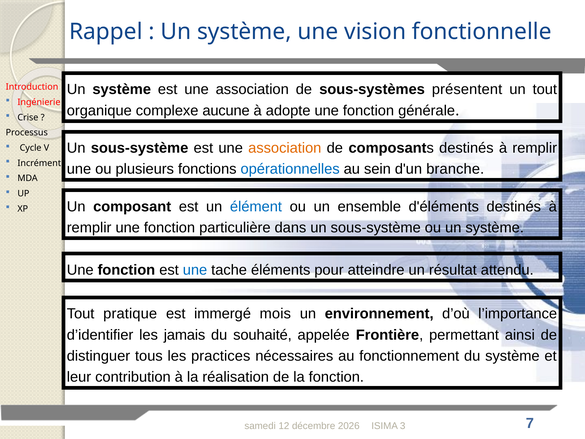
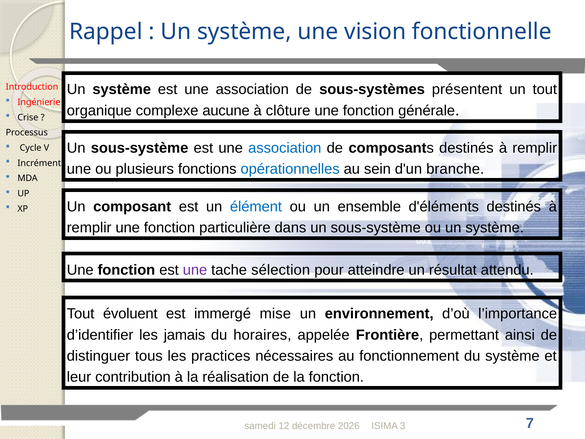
adopte: adopte -> clôture (288, 110)
association colour: orange -> blue (285, 148)
une colour: blue -> purple (195, 270)
éléments: éléments -> sélection (281, 270)
pratique: pratique -> évoluent (130, 314)
mois: mois -> mise (275, 314)
souhaité: souhaité -> horaires (262, 335)
